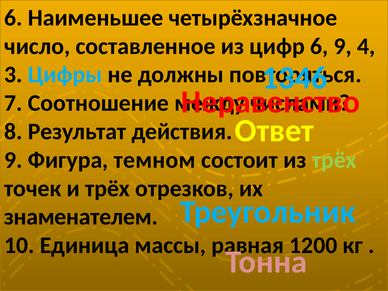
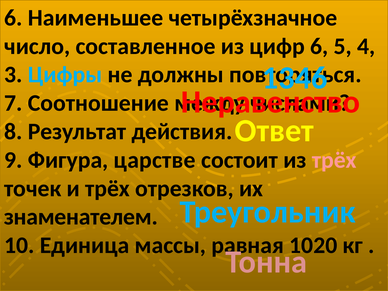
6 9: 9 -> 5 (343, 46)
темном: темном -> царстве (155, 160)
трёх colour: light green -> pink (334, 160)
1200: 1200 -> 1020 (313, 245)
